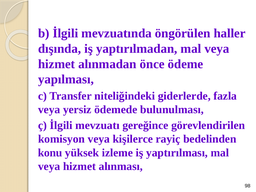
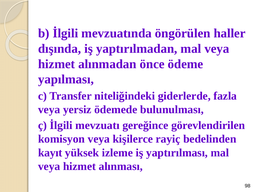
konu: konu -> kayıt (50, 153)
